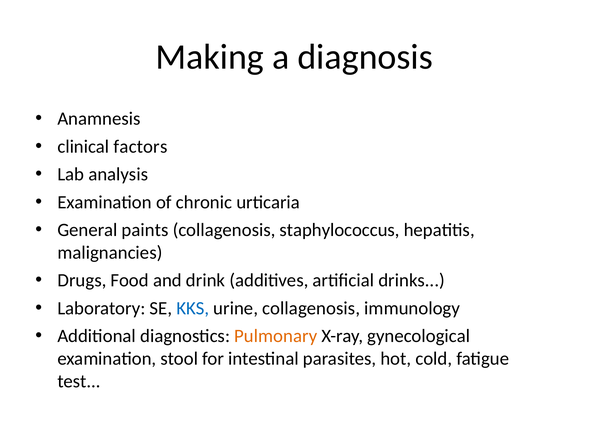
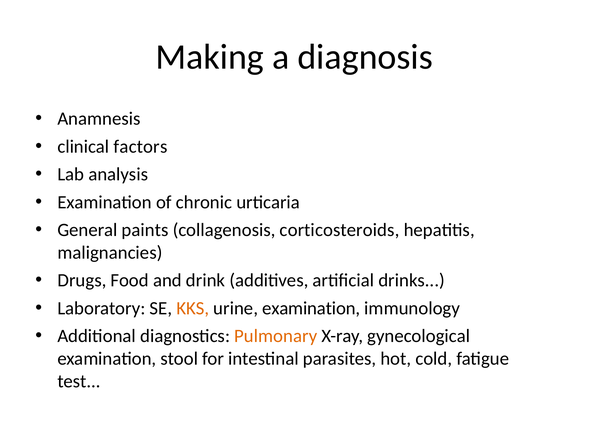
staphylococcus: staphylococcus -> corticosteroids (340, 230)
KKS colour: blue -> orange (193, 308)
urine collagenosis: collagenosis -> examination (311, 308)
